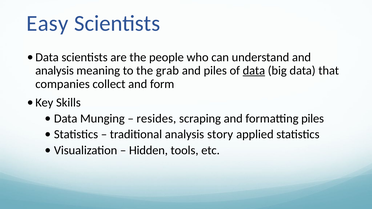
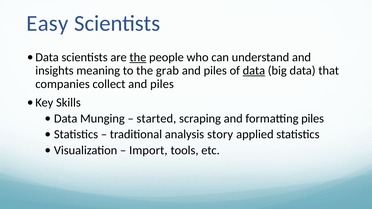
the underline: none -> present (138, 57)
analysis: analysis -> insights (54, 71)
collect and form: form -> piles (162, 84)
resides: resides -> started (156, 119)
Hidden: Hidden -> Import (148, 151)
